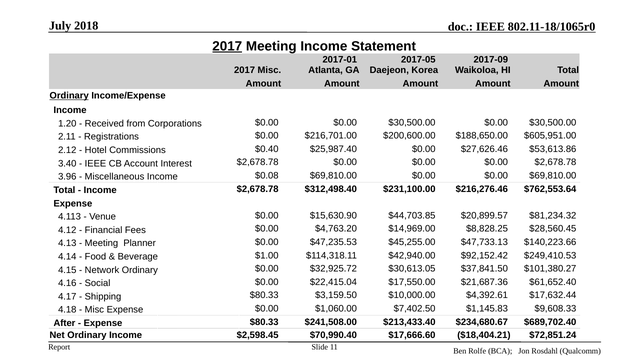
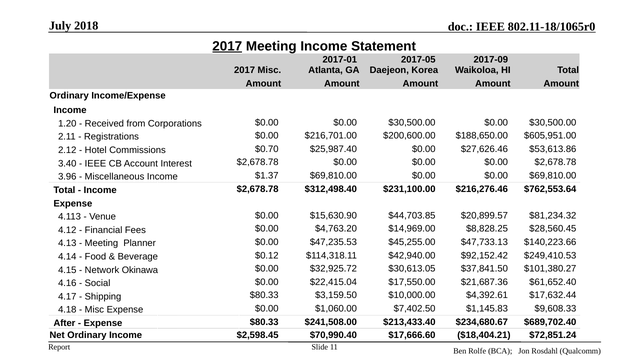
Ordinary underline: present -> none (69, 96)
$0.40: $0.40 -> $0.70 (267, 149)
$0.08: $0.08 -> $1.37 (267, 176)
$1.00: $1.00 -> $0.12 (267, 256)
Network Ordinary: Ordinary -> Okinawa (140, 270)
